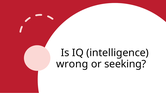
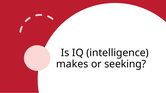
wrong: wrong -> makes (72, 64)
